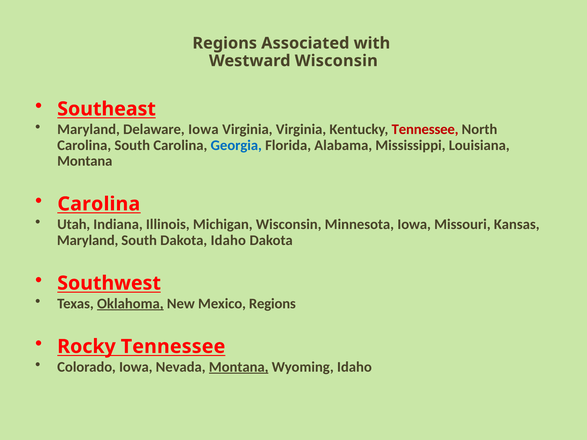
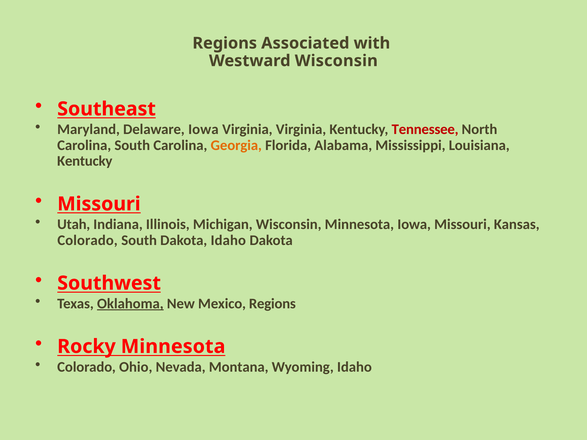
Georgia colour: blue -> orange (236, 145)
Montana: Montana -> Kentucky (85, 161)
Carolina: Carolina -> Missouri (99, 204)
Maryland: Maryland -> Colorado (88, 240)
Rocky Tennessee: Tennessee -> Minnesota (173, 347)
Colorado Iowa: Iowa -> Ohio (136, 367)
Montana underline: present -> none (239, 367)
